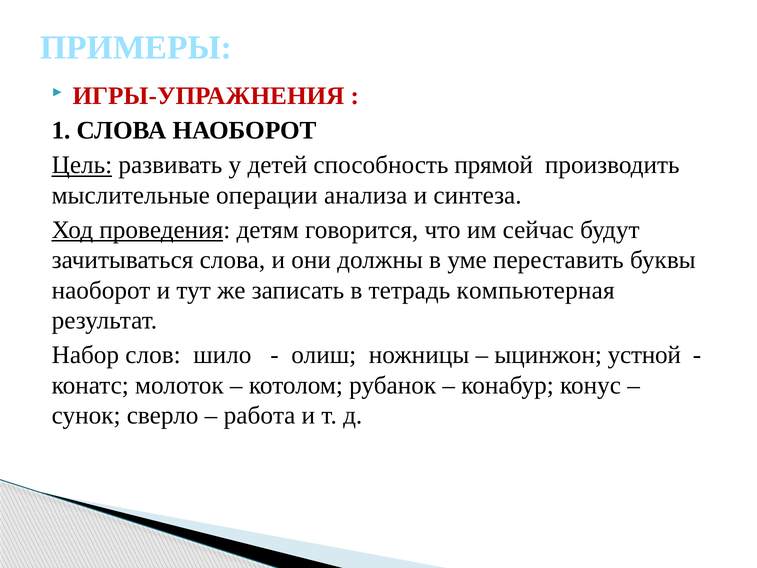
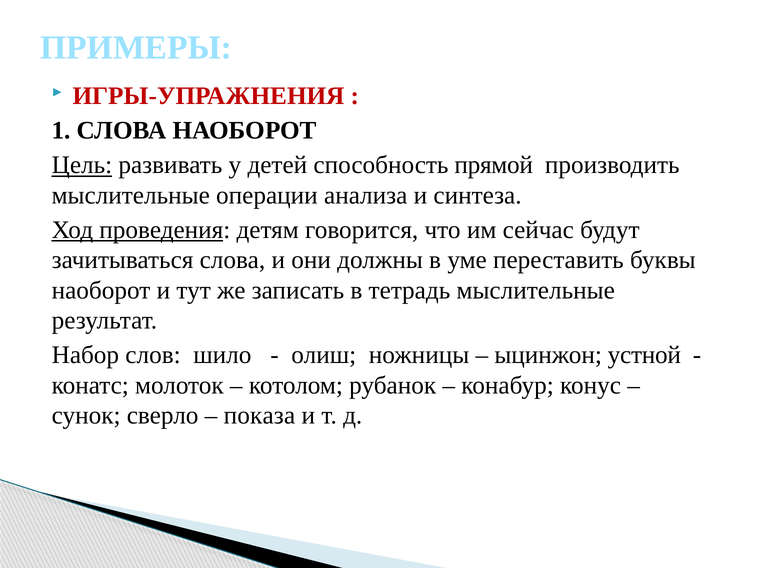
тетрадь компьютерная: компьютерная -> мыслительные (536, 290)
работа: работа -> показа (259, 415)
